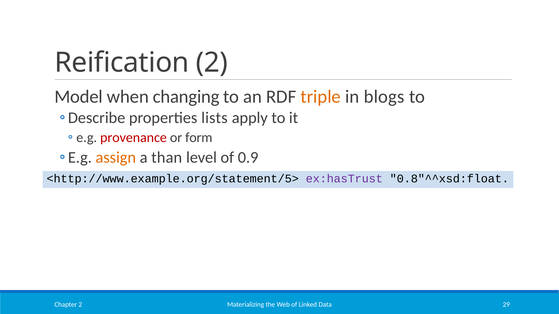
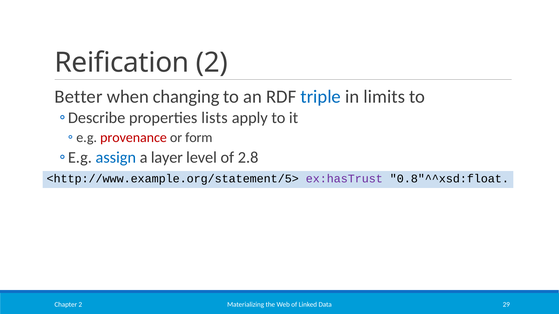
Model: Model -> Better (78, 97)
triple colour: orange -> blue (321, 97)
blogs: blogs -> limits (384, 97)
assign colour: orange -> blue (116, 158)
than: than -> layer (167, 158)
0.9: 0.9 -> 2.8 (248, 158)
